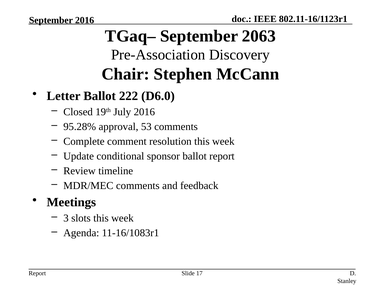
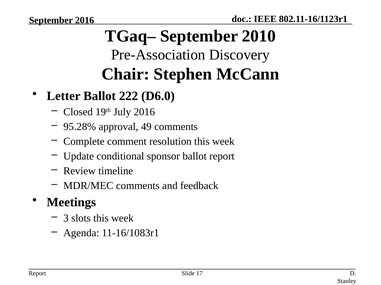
2063: 2063 -> 2010 (259, 36)
53: 53 -> 49 (146, 127)
